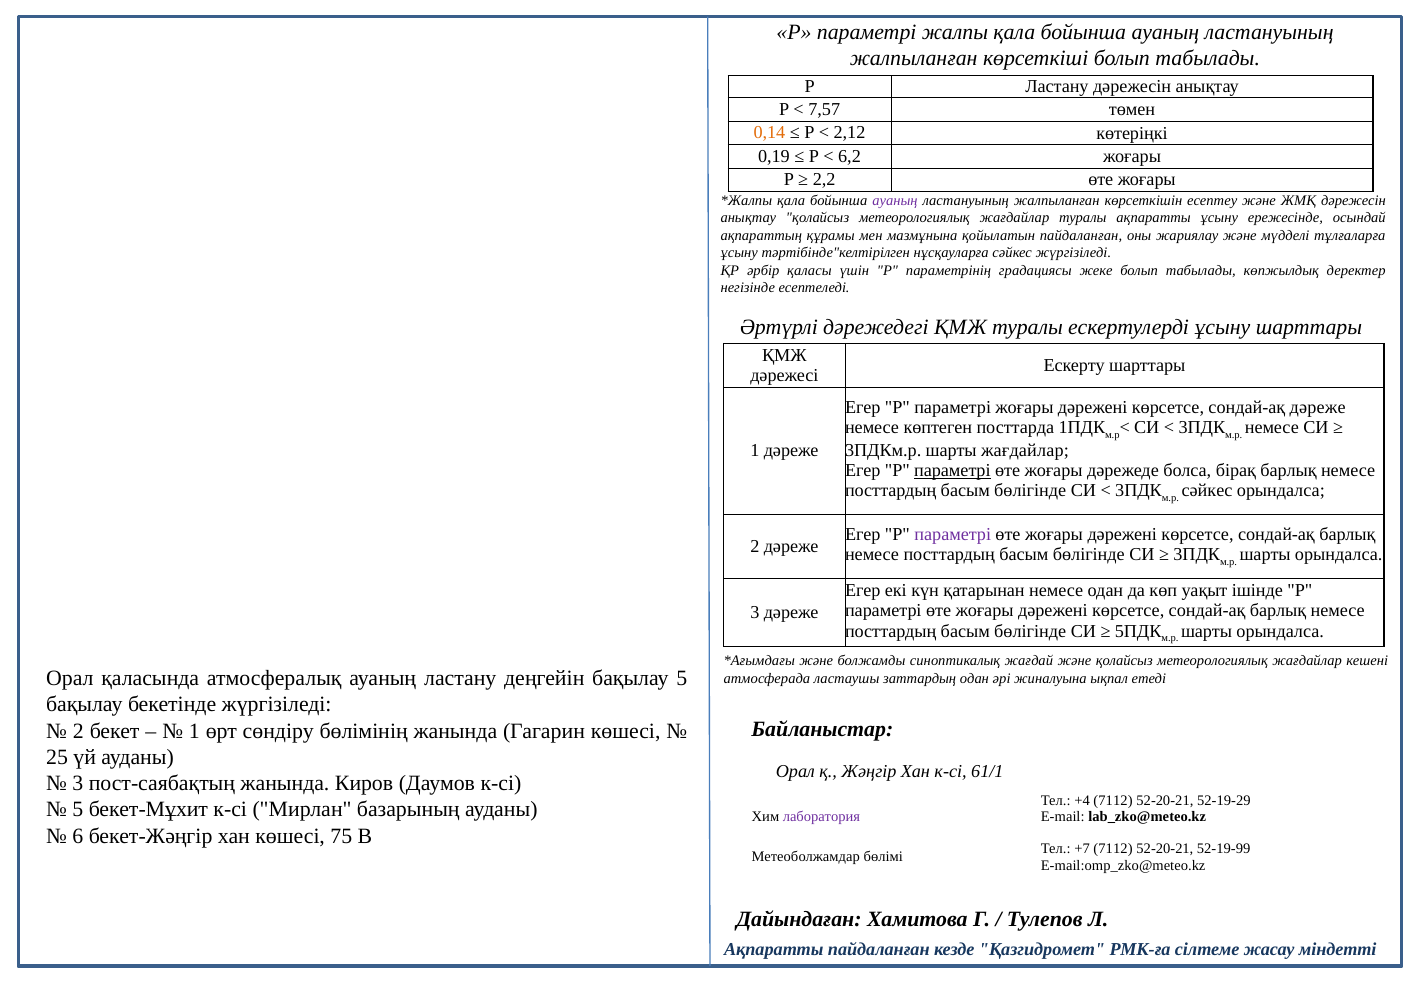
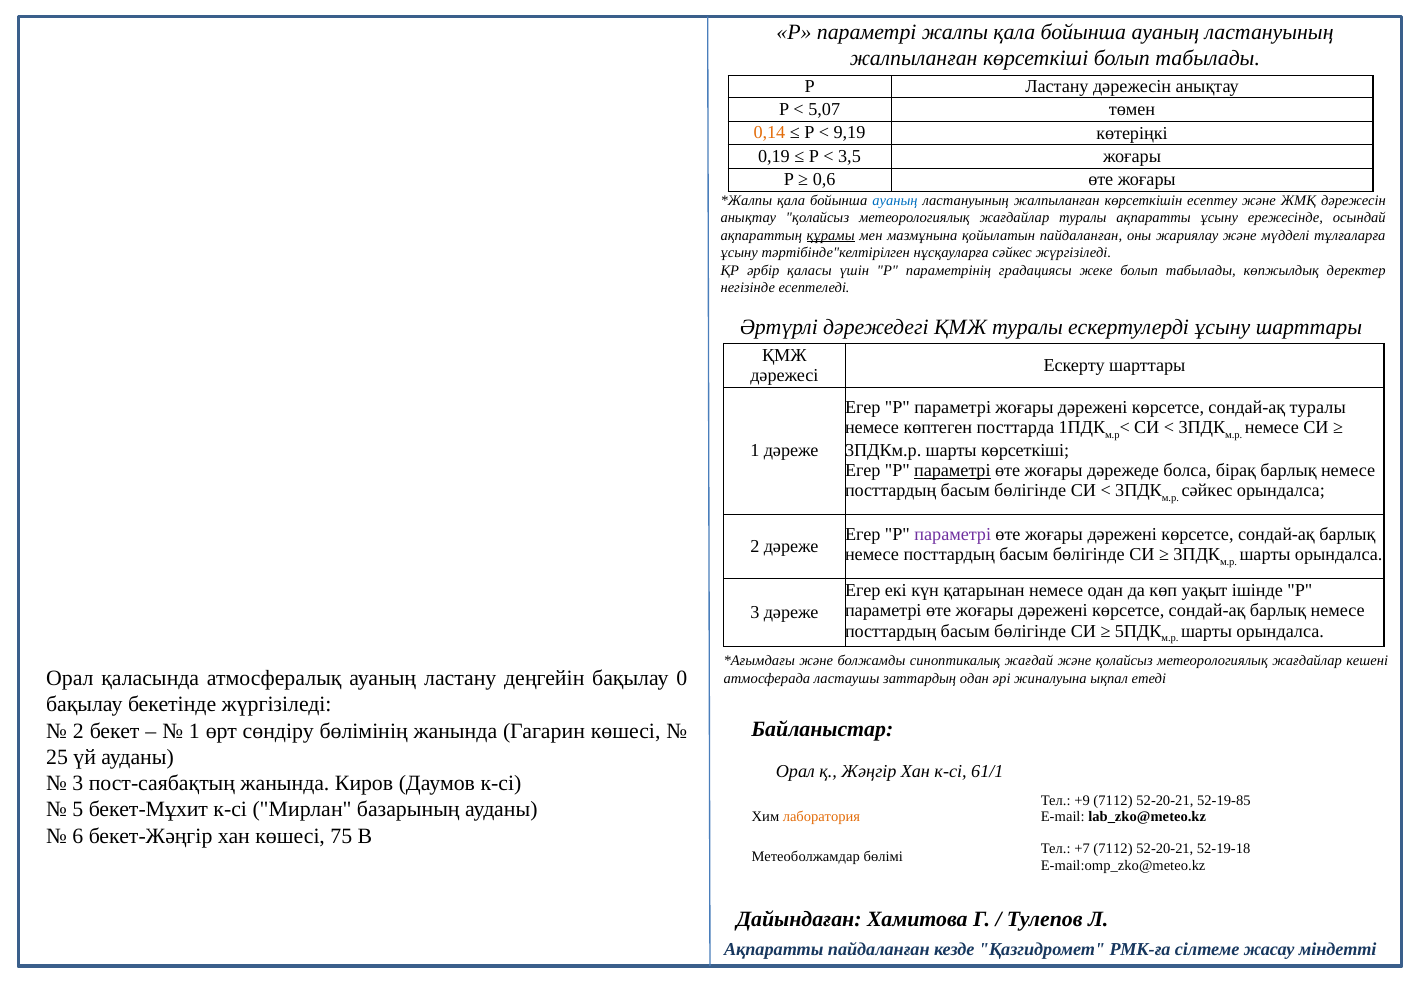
7,57: 7,57 -> 5,07 (824, 109)
2,12: 2,12 -> 9,19 (849, 133)
6,2: 6,2 -> 3,5 (849, 156)
2,2: 2,2 -> 0,6 (824, 180)
ауаның colour: purple -> blue (895, 200)
құрамы underline: none -> present (831, 235)
сондай-ақ дәреже: дәреже -> туралы (1318, 408)
шарты жағдайлар: жағдайлар -> көрсеткіші (1025, 451)
бақылау 5: 5 -> 0 (682, 679)
+4: +4 -> +9 (1082, 801)
52-19-29: 52-19-29 -> 52-19-85 (1224, 801)
лаборатория colour: purple -> orange (821, 817)
52-19-99: 52-19-99 -> 52-19-18 (1224, 849)
